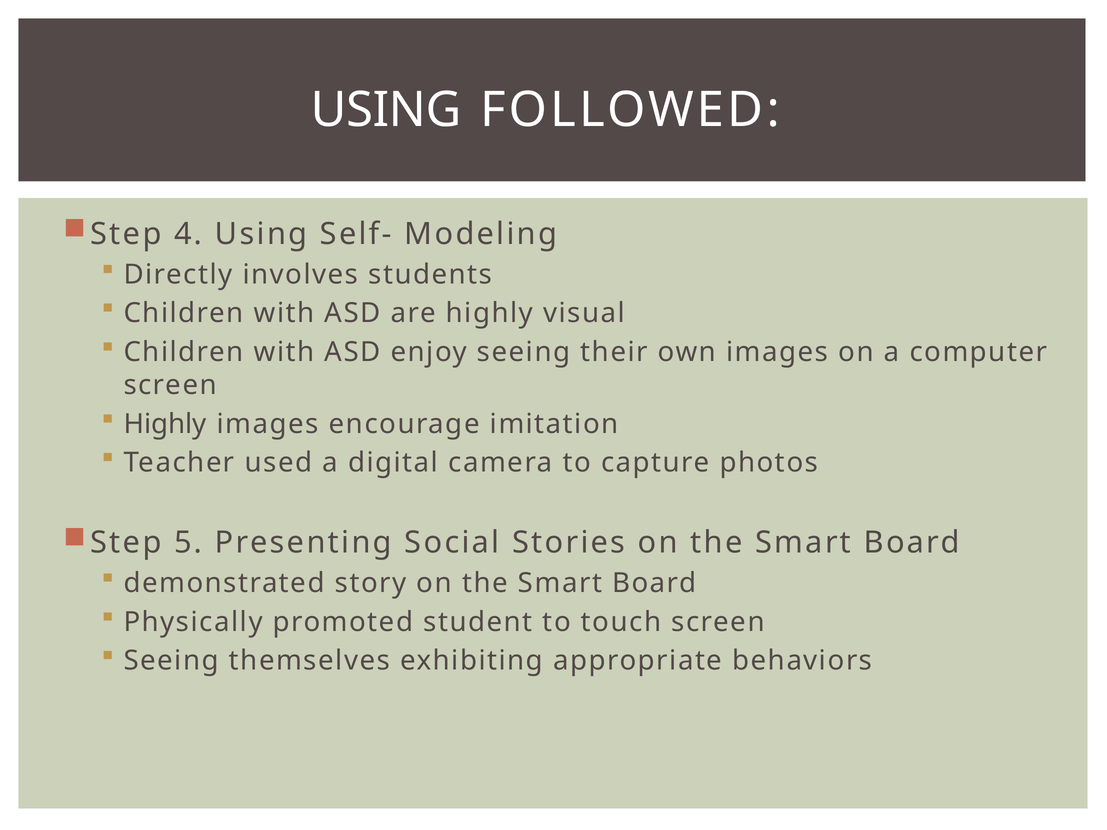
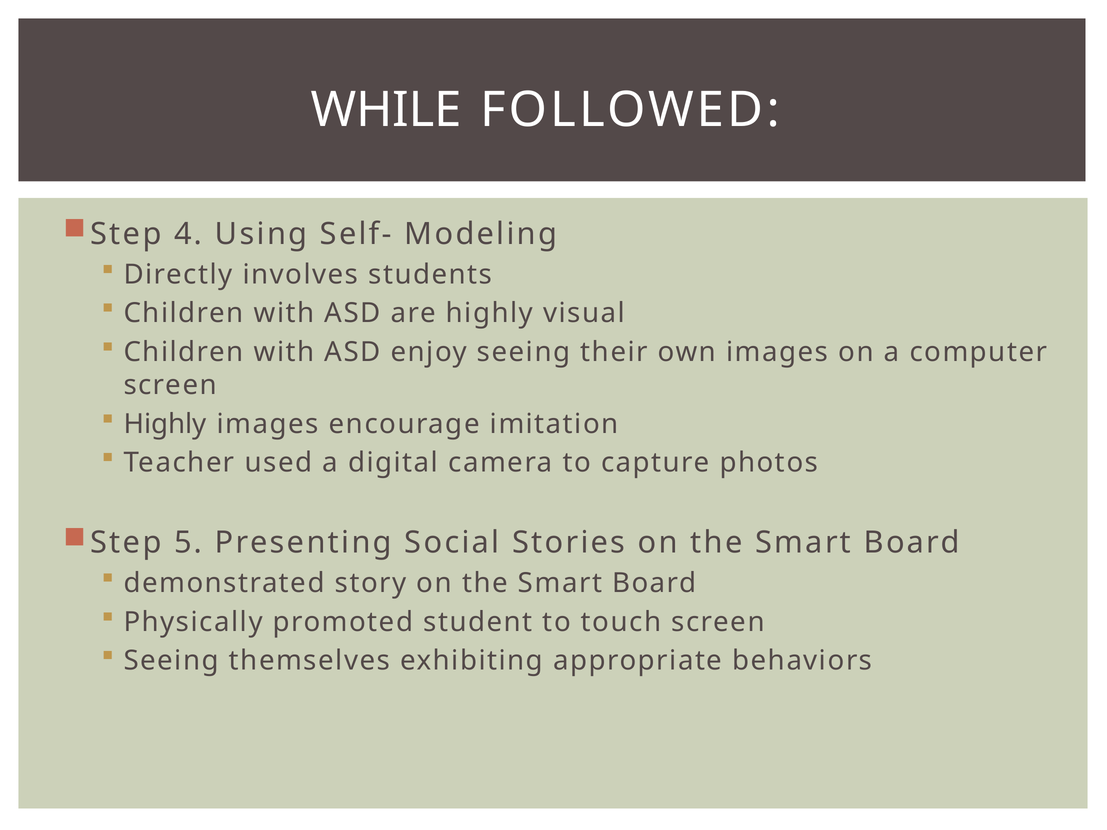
USING: USING -> WHILE (386, 110)
